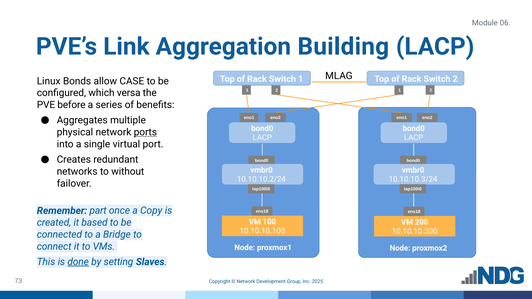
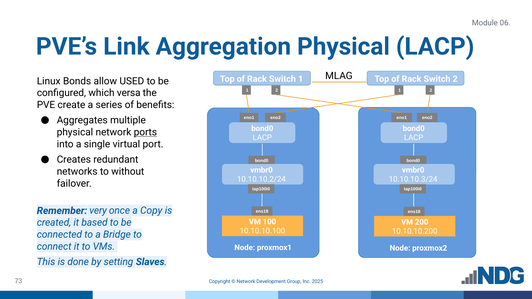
Aggregation Building: Building -> Physical (343, 47)
CASE: CASE -> USED (132, 81)
before: before -> create (71, 105)
part: part -> very (98, 211)
done underline: present -> none (78, 262)
